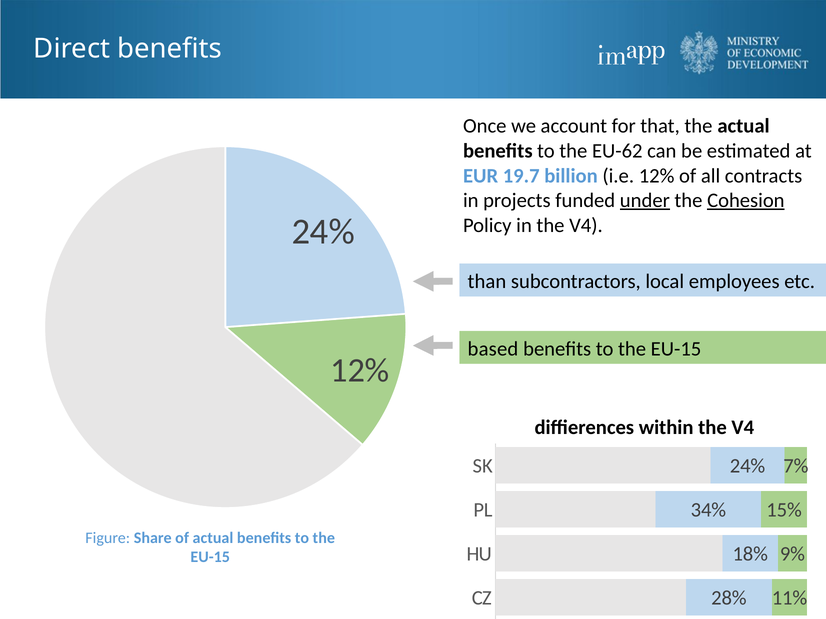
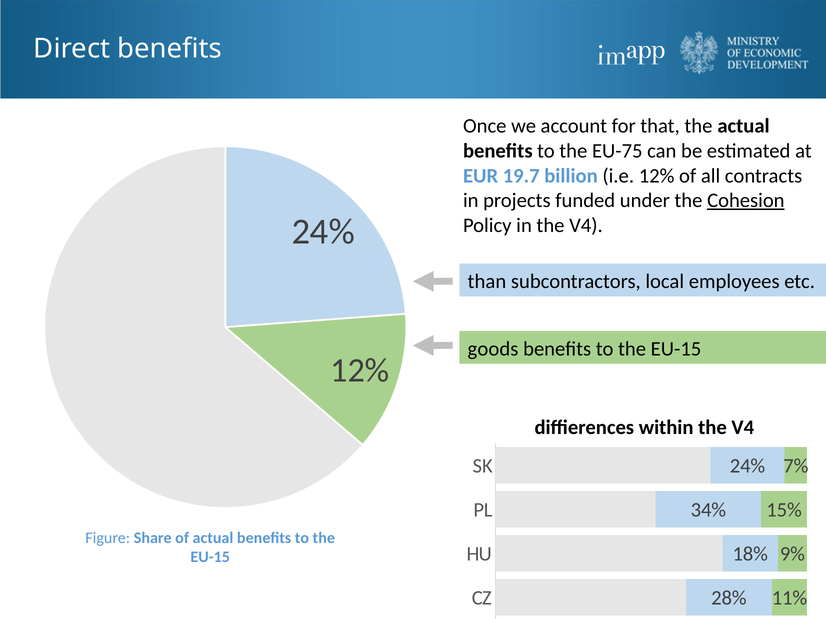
EU-62: EU-62 -> EU-75 (617, 151)
under underline: present -> none (645, 201)
based: based -> goods (493, 349)
